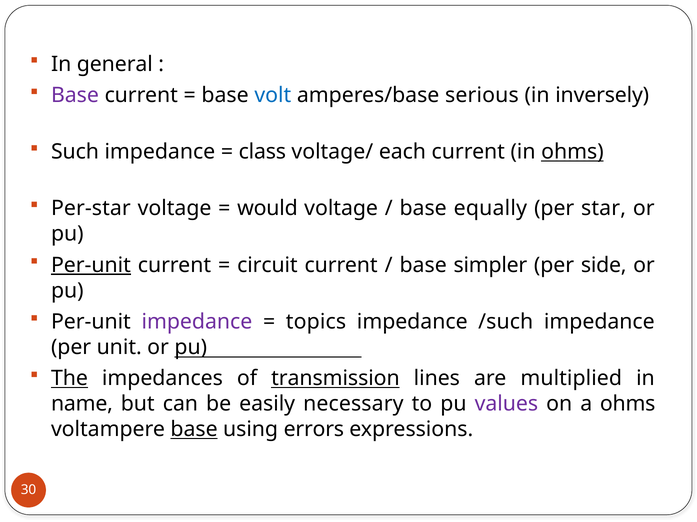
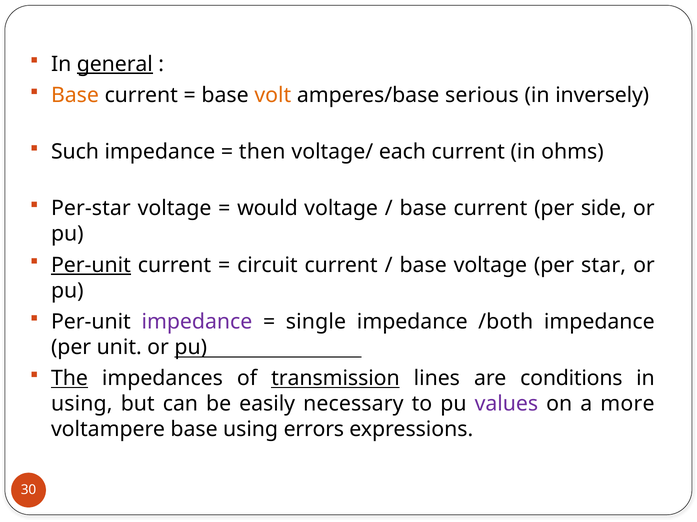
general underline: none -> present (115, 64)
Base colour: purple -> orange (75, 95)
volt colour: blue -> orange (273, 95)
class: class -> then (262, 152)
ohms underline: present -> none (572, 152)
equally: equally -> current (490, 209)
star: star -> side (604, 209)
base simpler: simpler -> voltage (490, 265)
side: side -> star (604, 265)
topics: topics -> single (316, 322)
/such: /such -> /both (506, 322)
multiplied: multiplied -> conditions (571, 379)
name: name -> using (82, 404)
a ohms: ohms -> more (627, 404)
base underline: present -> none (194, 430)
